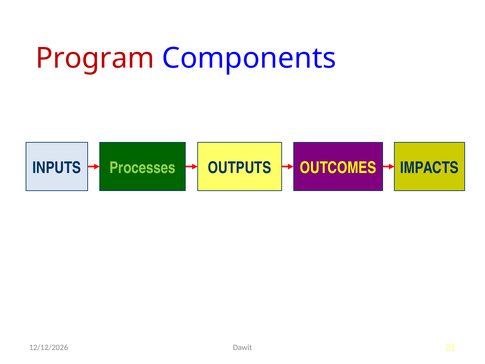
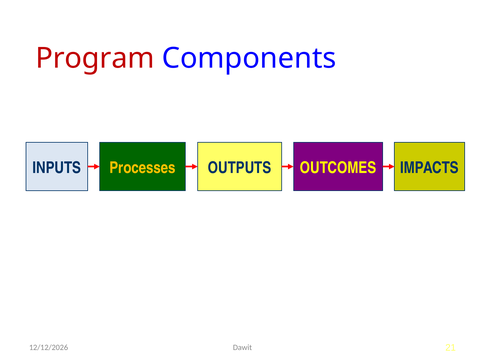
Processes colour: light green -> yellow (143, 168)
